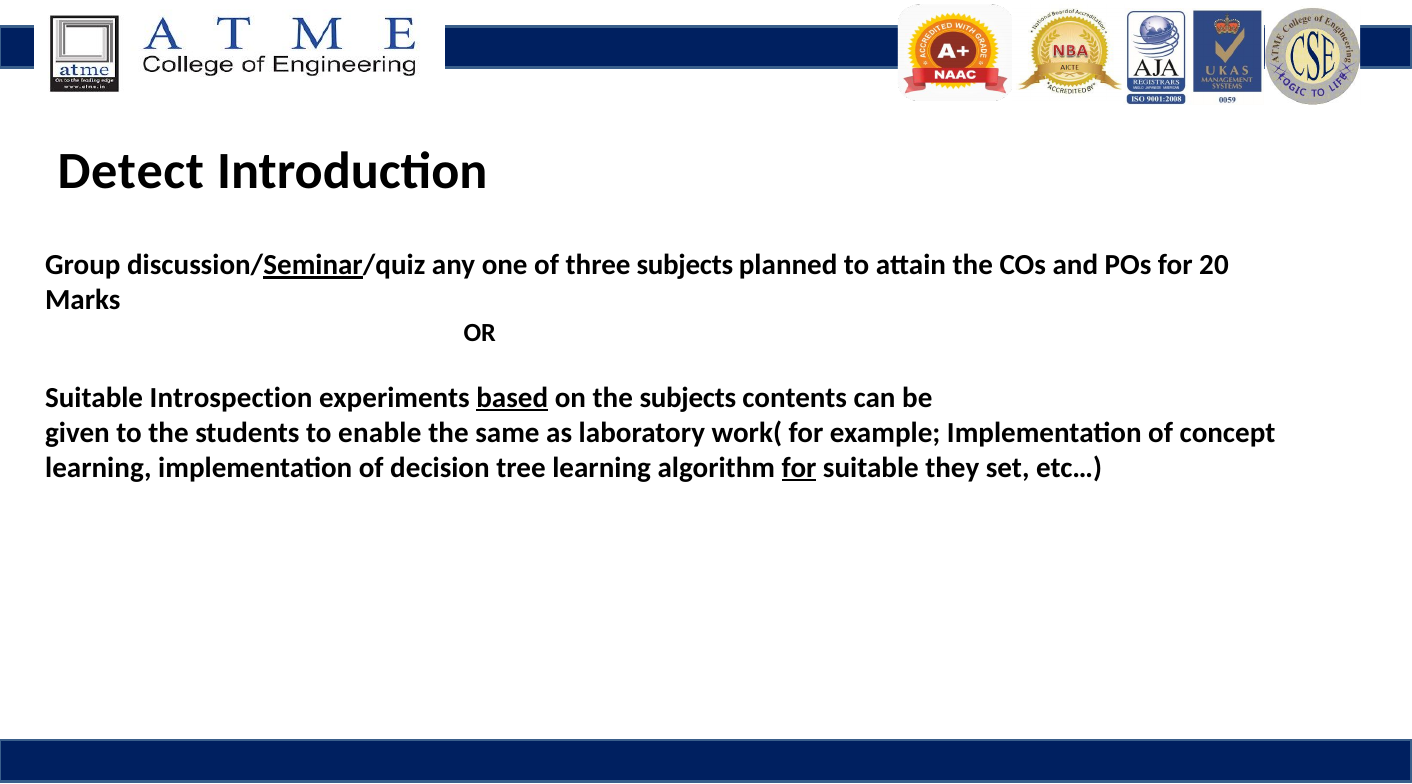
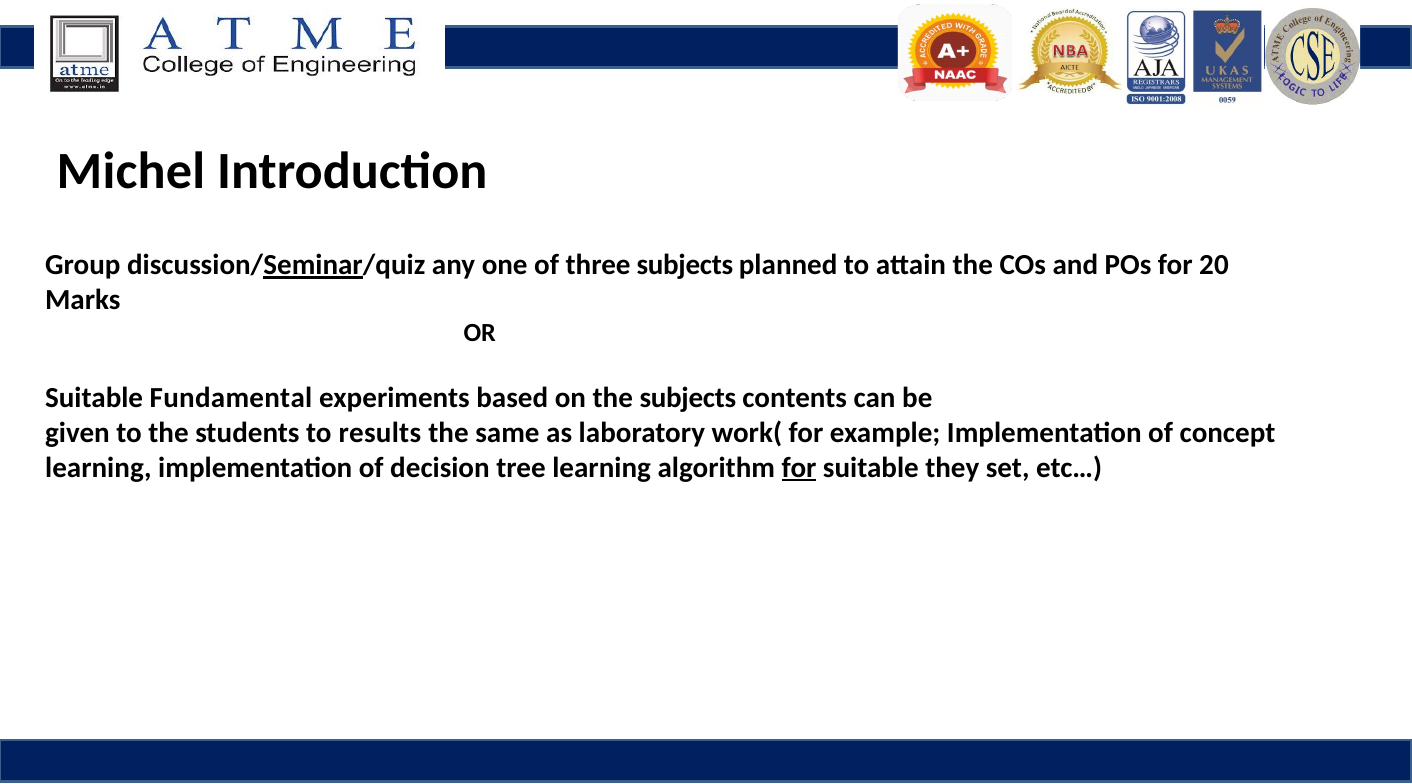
Detect: Detect -> Michel (131, 171)
Introspection: Introspection -> Fundamental (231, 398)
based underline: present -> none (512, 398)
enable: enable -> results (380, 433)
